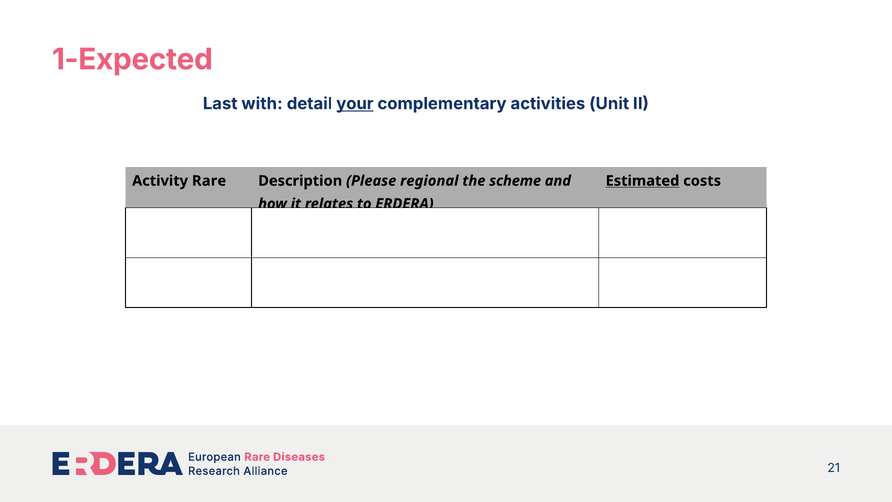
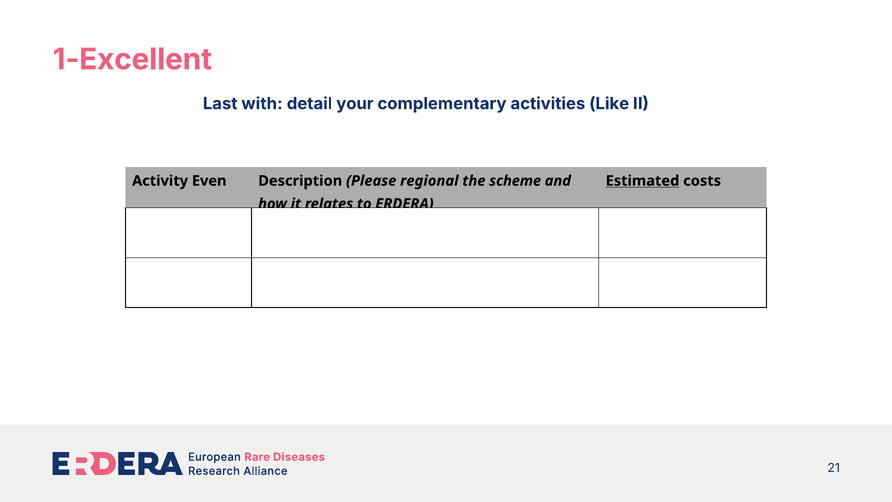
1-Expected: 1-Expected -> 1-Excellent (132, 59)
your underline: present -> none (355, 104)
Unit: Unit -> Like (609, 104)
Rare: Rare -> Even (209, 181)
